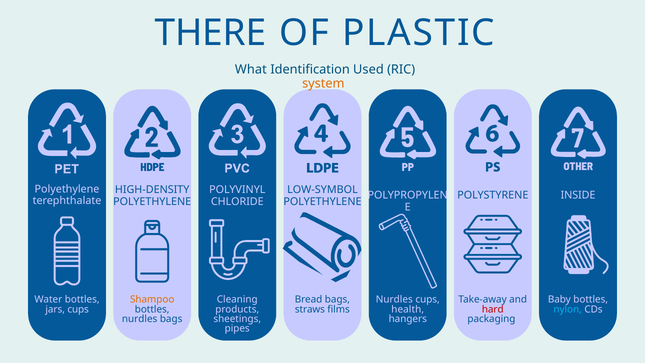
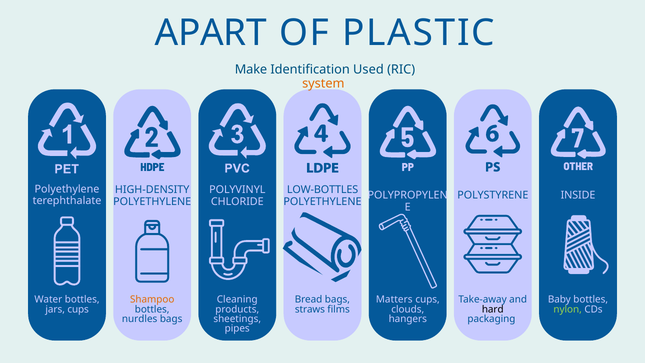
THERE: THERE -> APART (211, 33)
What: What -> Make (251, 69)
LOW-SYMBOL: LOW-SYMBOL -> LOW-BOTTLES (323, 190)
Nurdles: Nurdles -> Matters (394, 300)
health: health -> clouds (408, 309)
hard colour: red -> black (493, 309)
nylon colour: light blue -> light green (568, 309)
